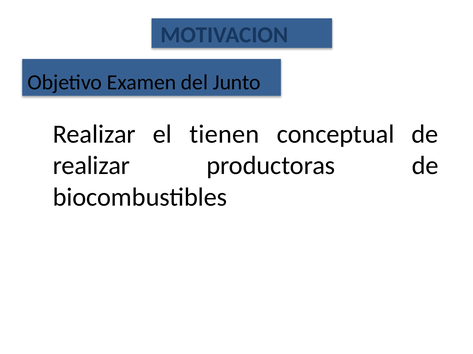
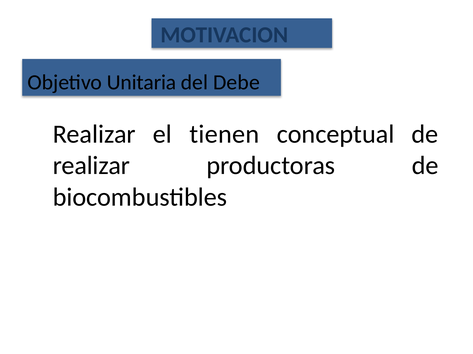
Examen: Examen -> Unitaria (142, 83)
Junto: Junto -> Debe (237, 83)
